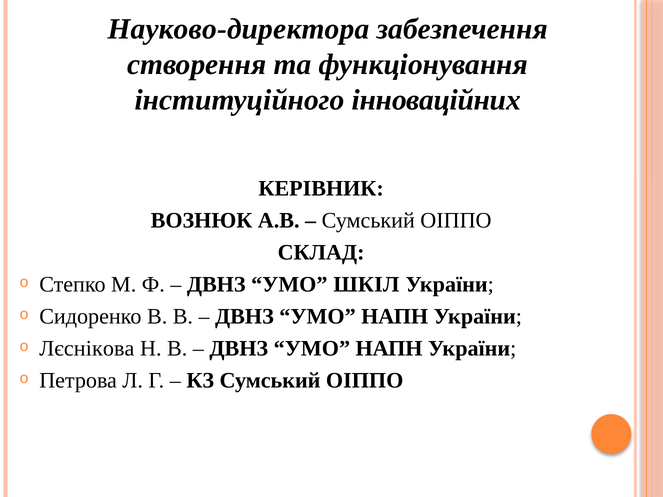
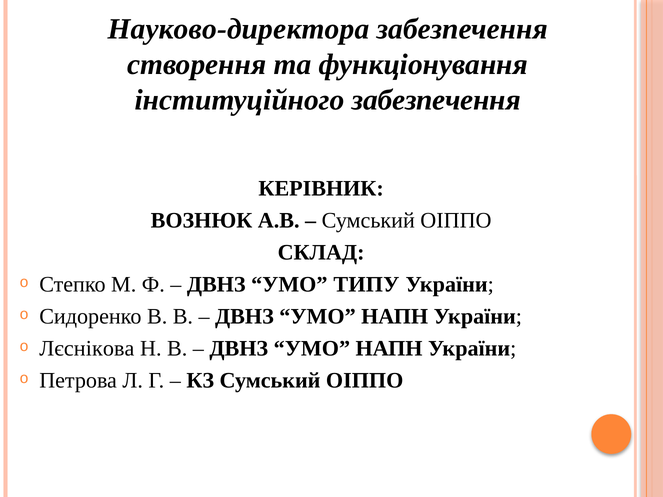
інституційного інноваційних: інноваційних -> забезпечення (436, 100)
ШКІЛ: ШКІЛ -> ТИПУ (366, 285)
